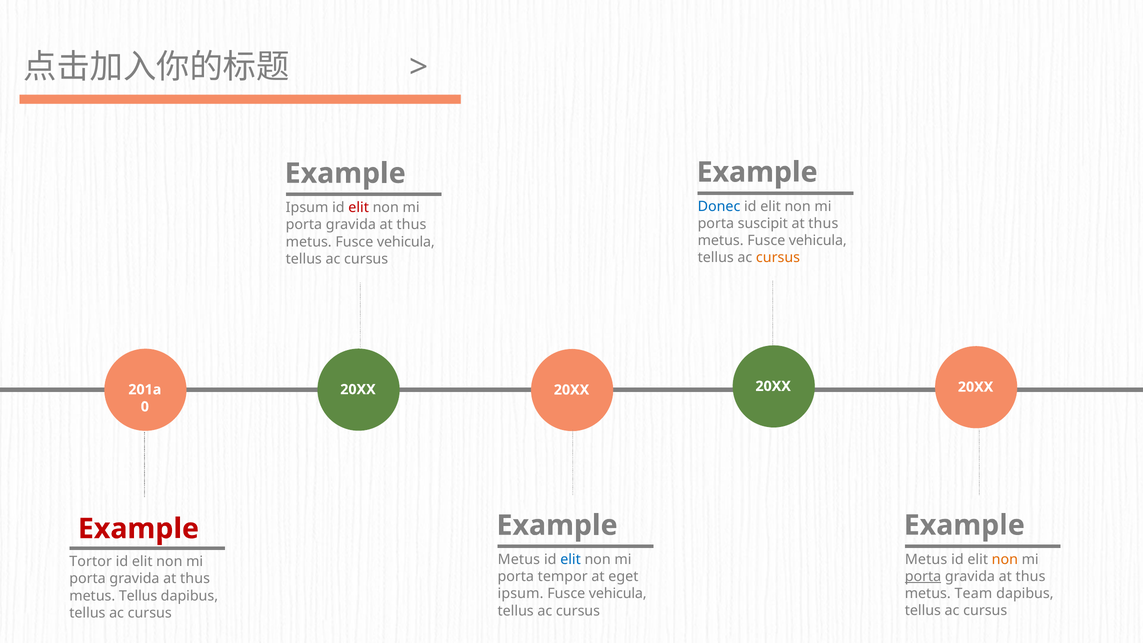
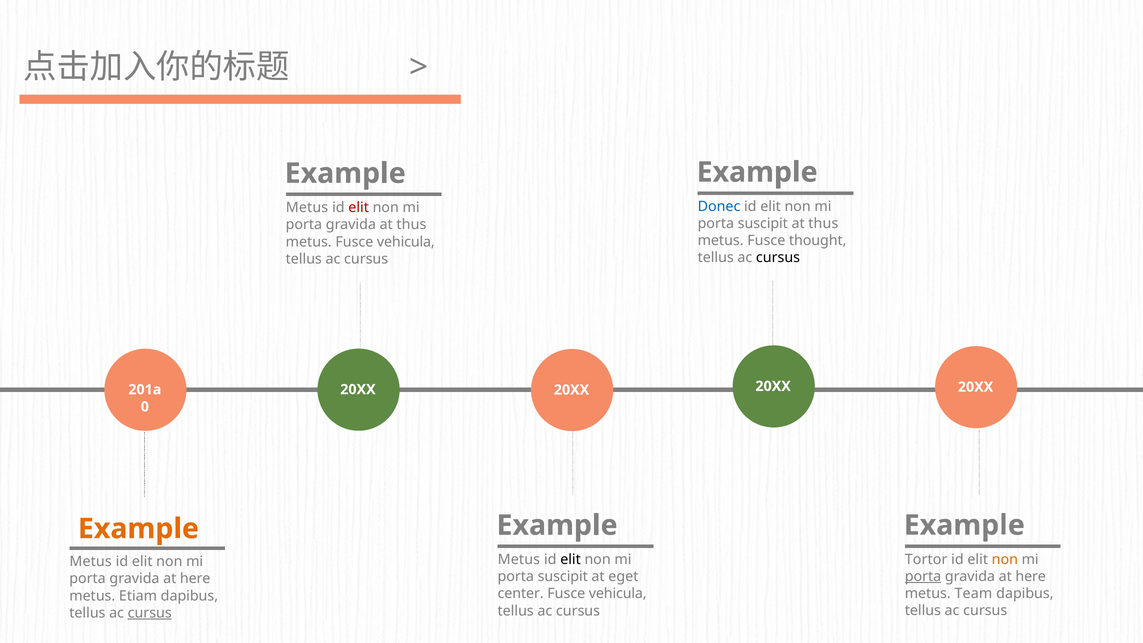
Ipsum: Ipsum -> Metus (307, 208)
vehicula: vehicula -> thought (818, 241)
cursus colour: orange -> black (778, 258)
Example colour: red -> orange (138, 529)
elit colour: blue -> black (571, 560)
Metus: Metus -> Tortor (926, 559)
Tortor: Tortor -> Metus (91, 562)
tempor: tempor -> suscipit (563, 577)
thus: thus -> here (1031, 577)
thus: thus -> here (195, 579)
ipsum: ipsum -> center (521, 594)
metus Tellus: Tellus -> Etiam (138, 596)
cursus underline: none -> present (150, 613)
